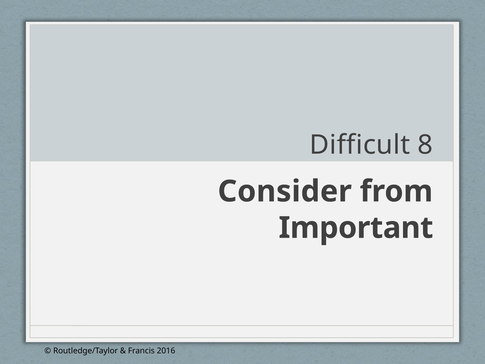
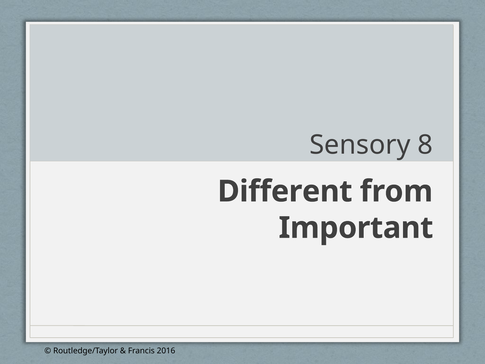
Difficult: Difficult -> Sensory (360, 145)
Consider: Consider -> Different (285, 191)
